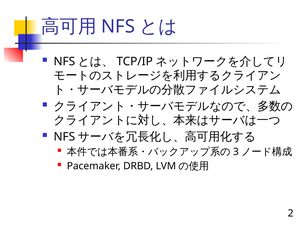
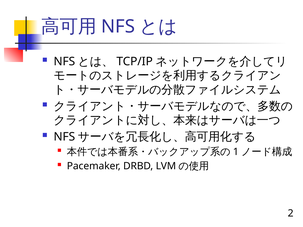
3: 3 -> 1 (236, 152)
